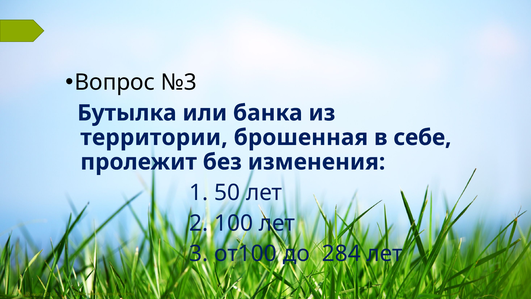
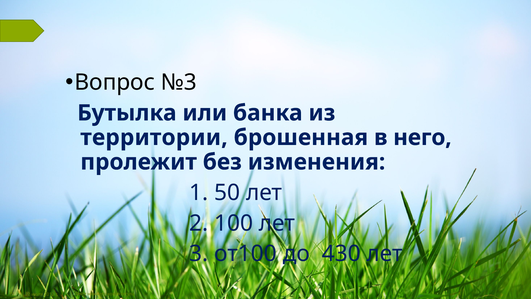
себе: себе -> него (422, 137)
284: 284 -> 430 (341, 254)
